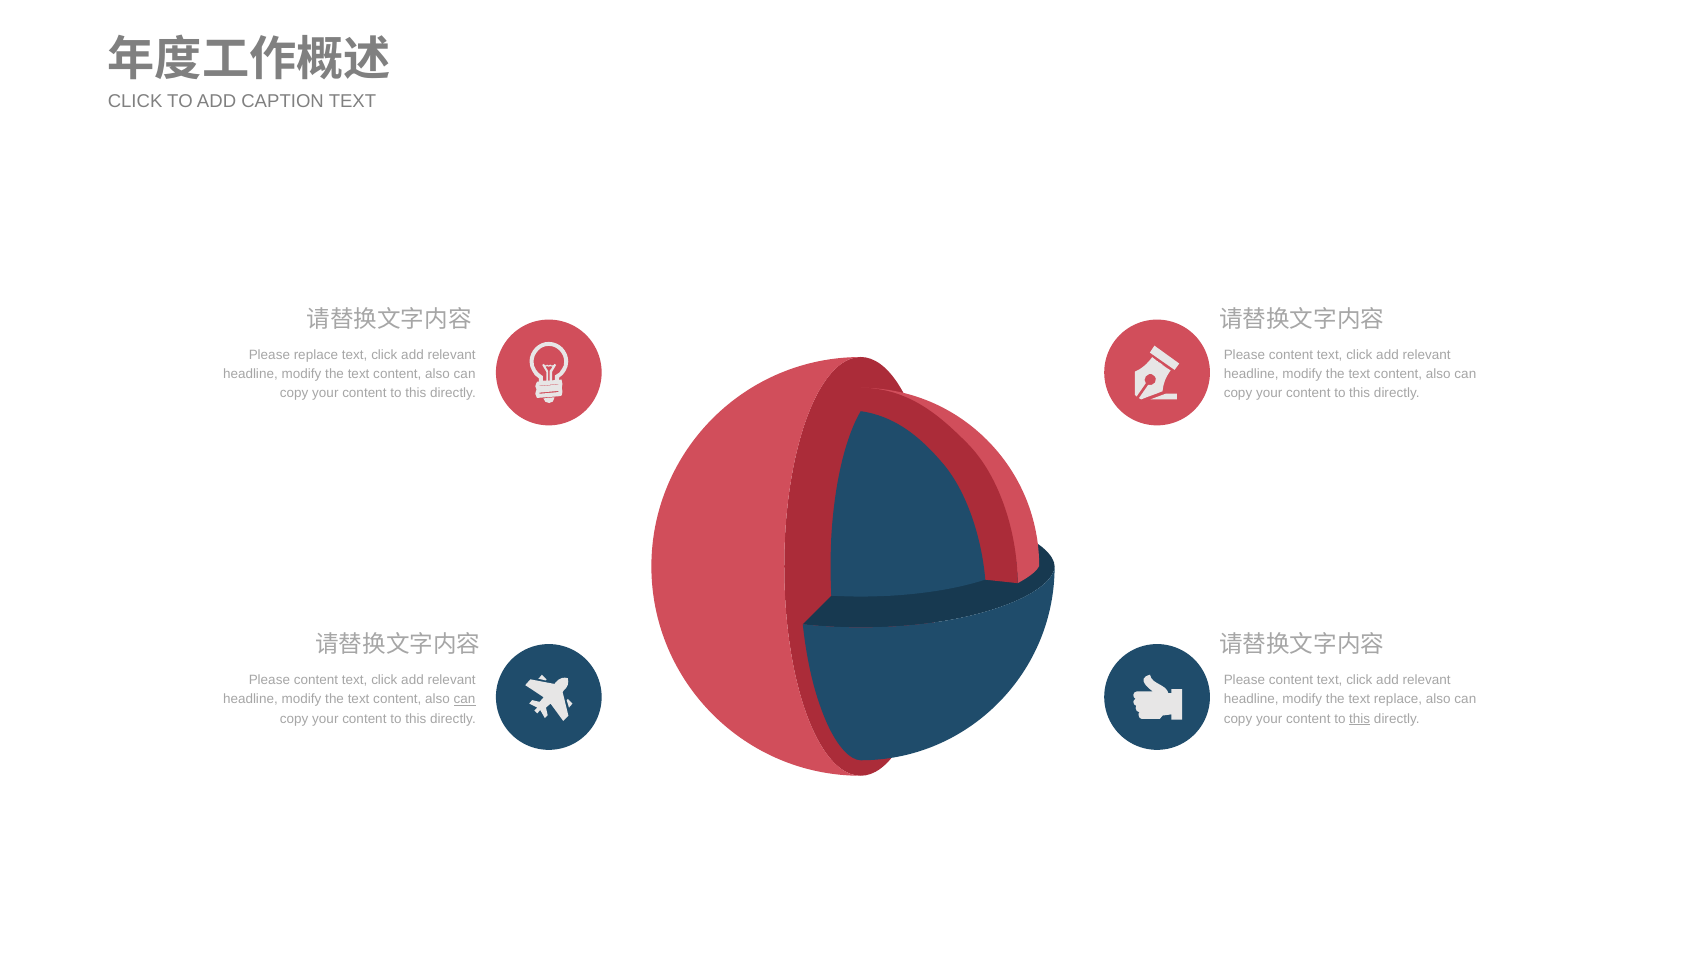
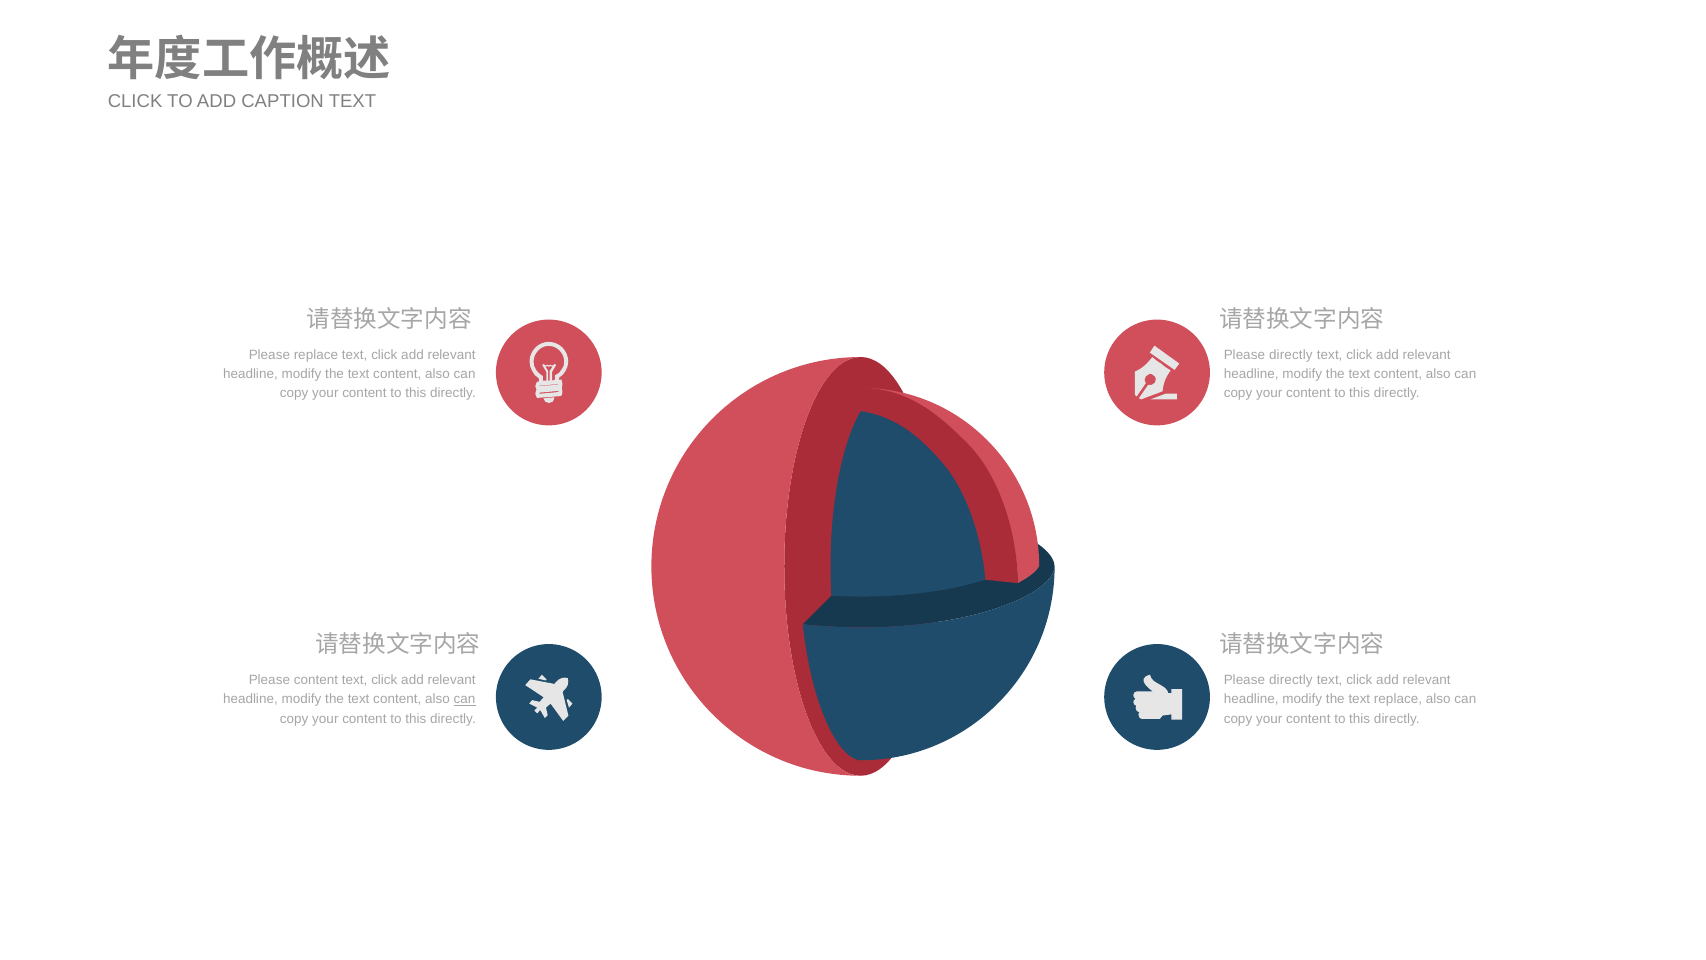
content: content -> directly (1291, 355)
content: content -> directly (1291, 680)
this underline: present -> none (1360, 718)
